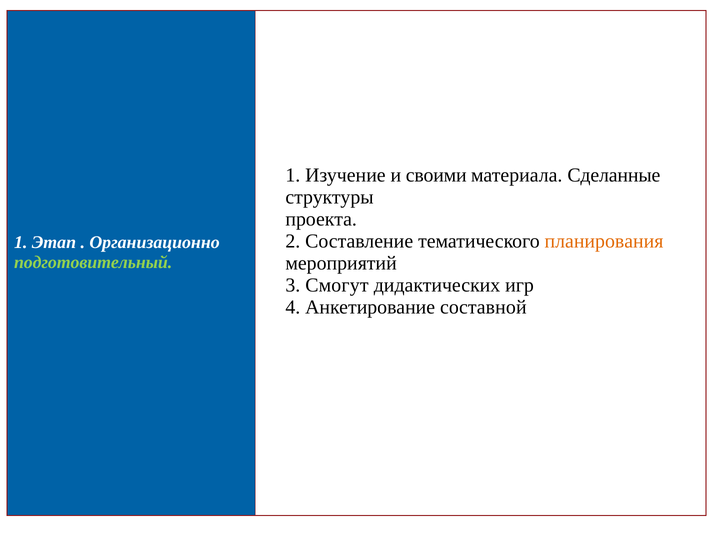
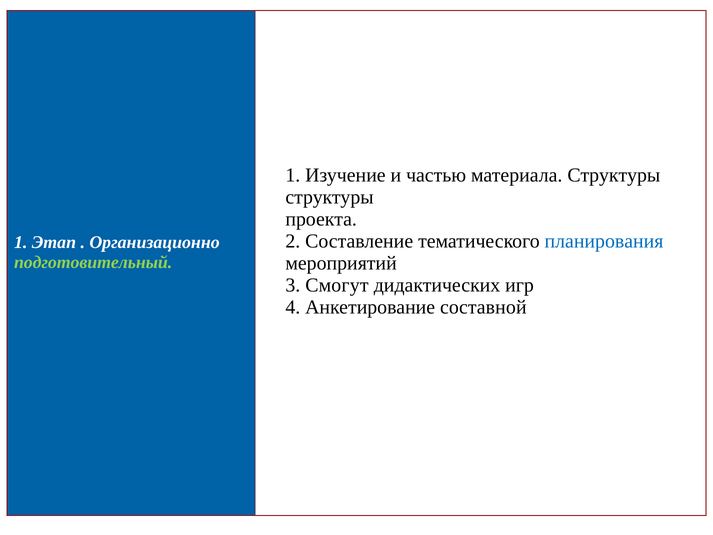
своими: своими -> частью (436, 175)
материала Сделанные: Сделанные -> Структуры (614, 175)
планирования colour: orange -> blue (604, 241)
